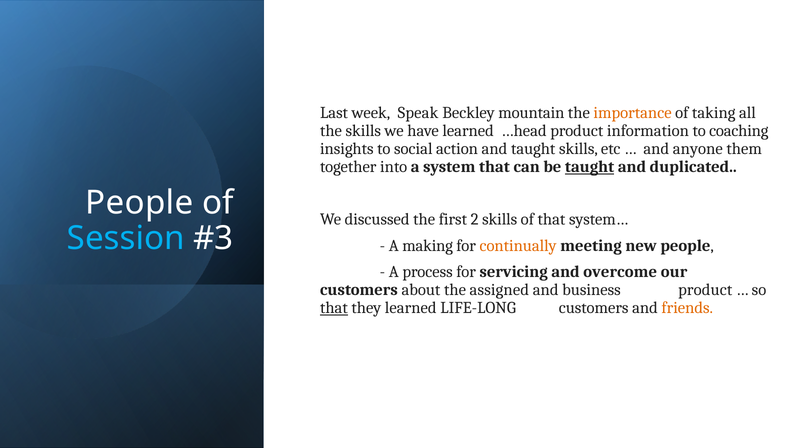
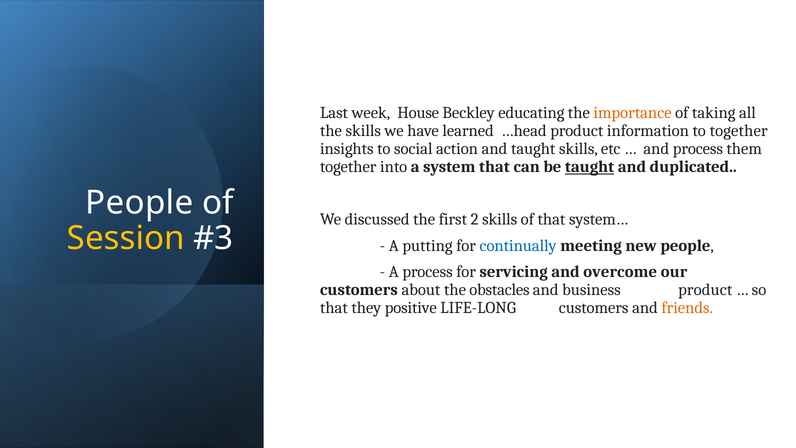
Speak: Speak -> House (418, 113)
mountain: mountain -> educating (531, 113)
to coaching: coaching -> together (739, 131)
and anyone: anyone -> process (698, 149)
Session colour: light blue -> yellow (126, 238)
making: making -> putting (427, 245)
continually colour: orange -> blue (518, 245)
assigned: assigned -> obstacles (499, 290)
that underline: present -> none (334, 308)
they learned: learned -> positive (411, 308)
